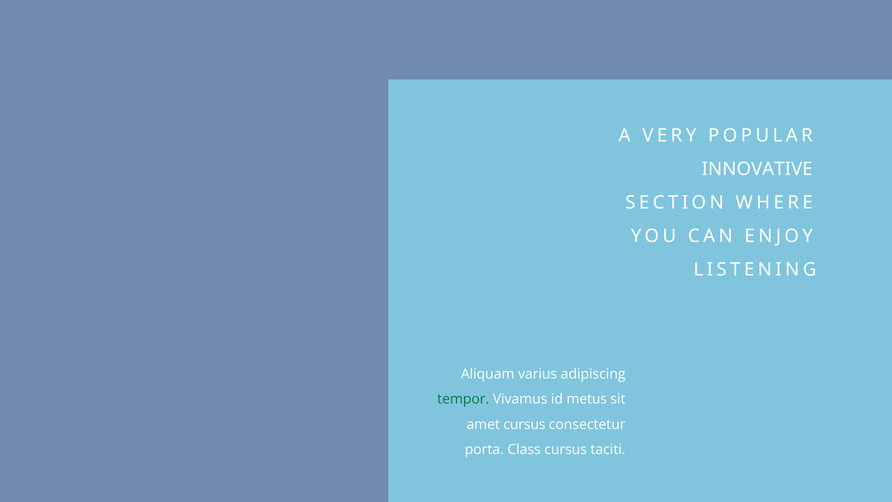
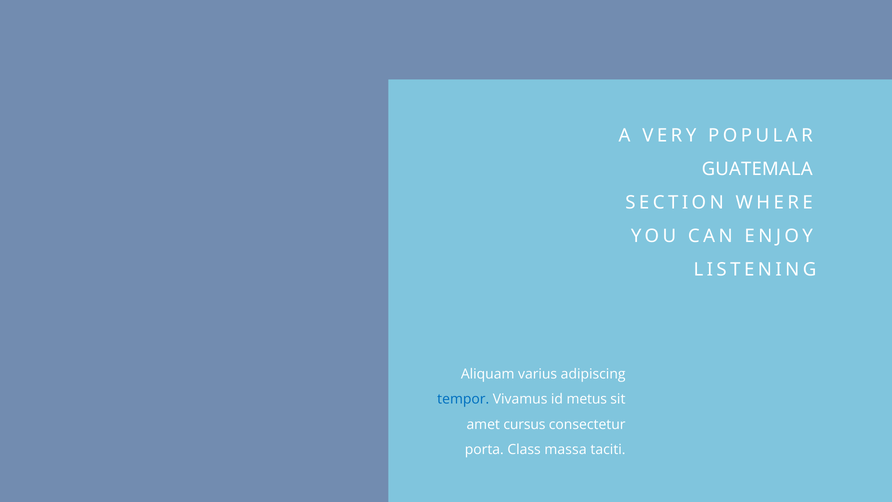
INNOVATIVE: INNOVATIVE -> GUATEMALA (757, 169)
tempor colour: green -> blue (463, 399)
Class cursus: cursus -> massa (566, 449)
